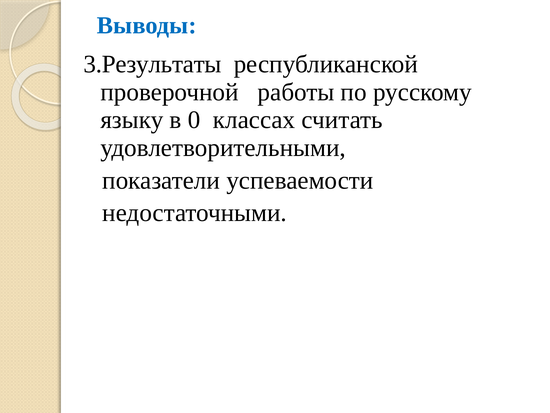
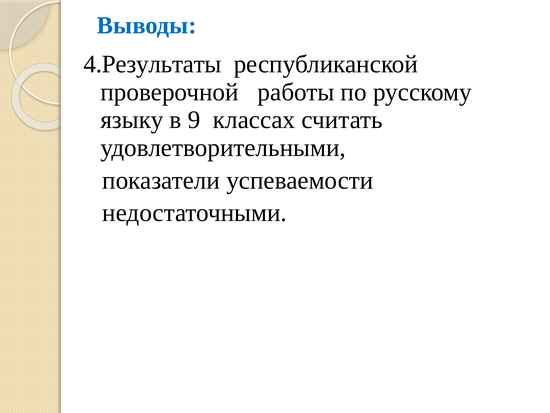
3.Результаты: 3.Результаты -> 4.Результаты (152, 64)
0: 0 -> 9 (194, 120)
